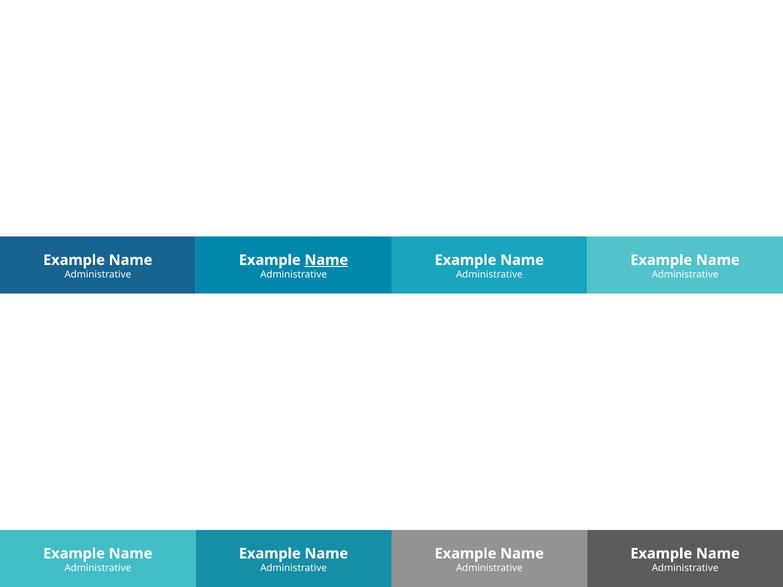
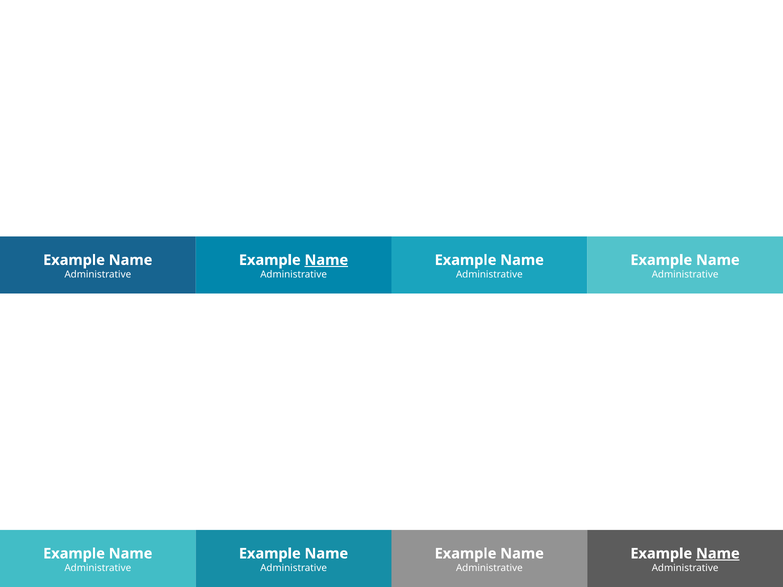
Name underline: none -> present (718, 554)
